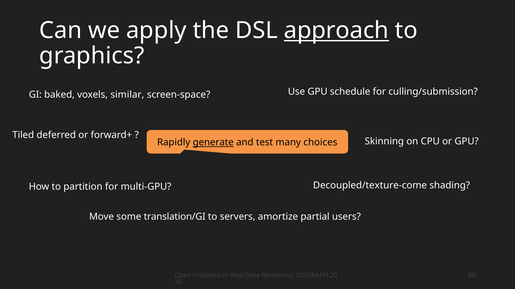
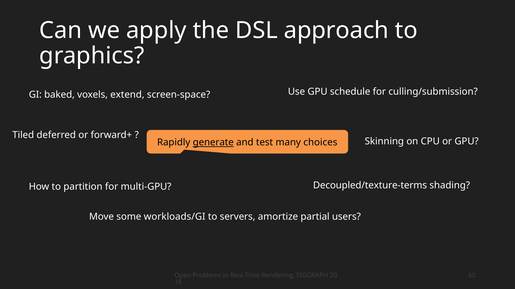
approach underline: present -> none (336, 31)
similar: similar -> extend (127, 95)
Decoupled/texture-come: Decoupled/texture-come -> Decoupled/texture-terms (370, 186)
translation/GI: translation/GI -> workloads/GI (175, 217)
